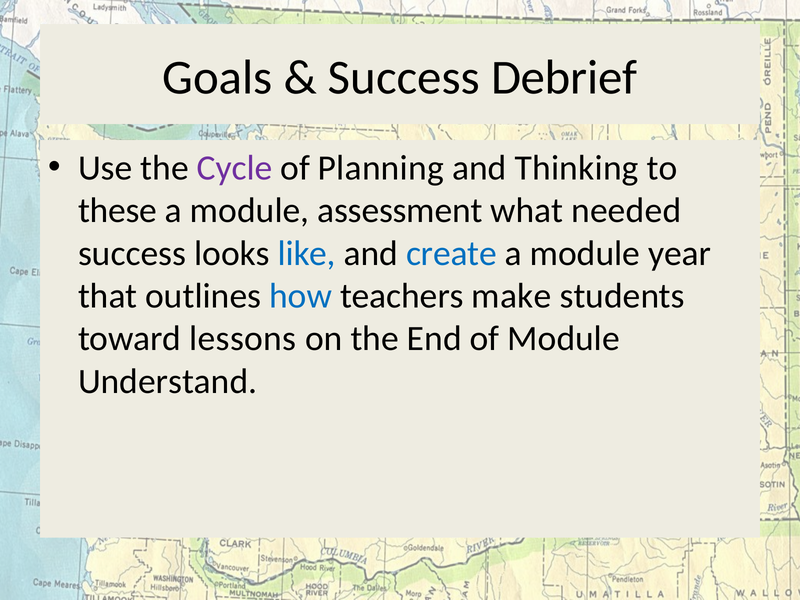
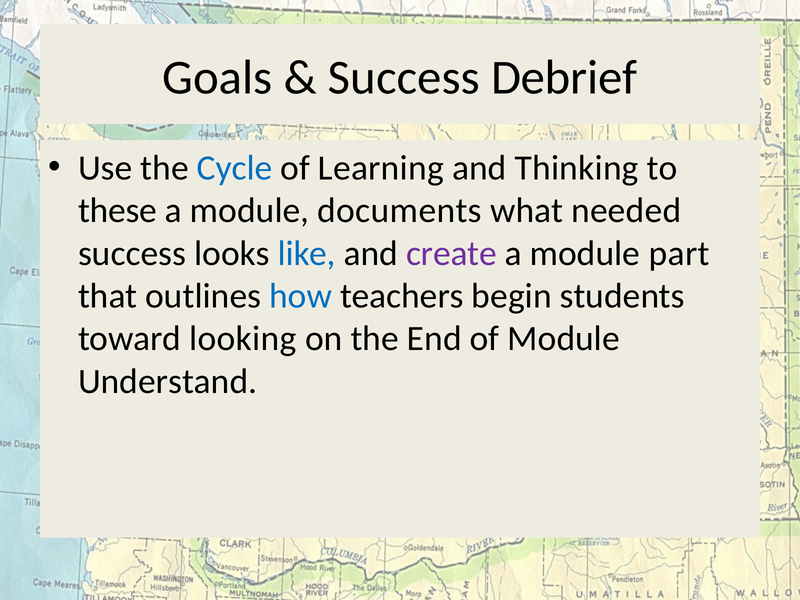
Cycle colour: purple -> blue (235, 168)
Planning: Planning -> Learning (381, 168)
assessment: assessment -> documents (400, 211)
create colour: blue -> purple (451, 253)
year: year -> part (679, 253)
make: make -> begin (512, 296)
lessons: lessons -> looking (243, 339)
